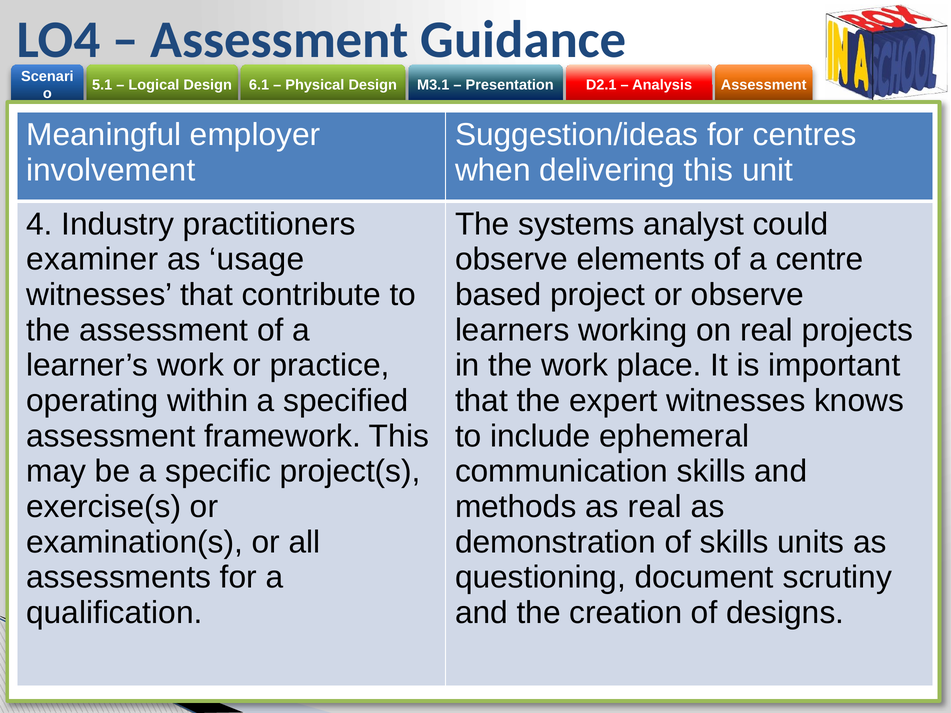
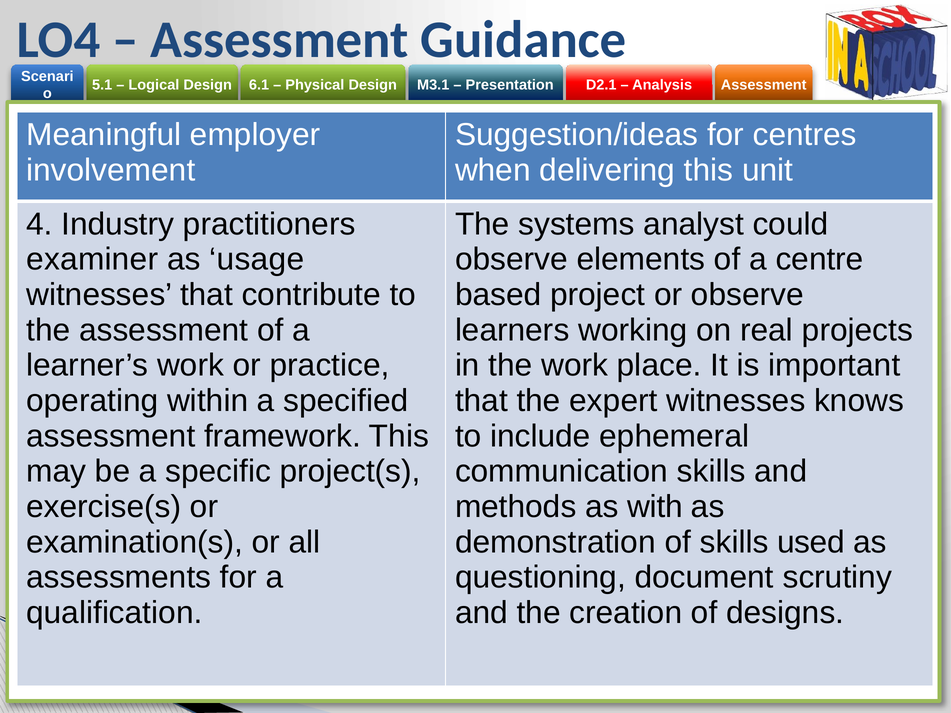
as real: real -> with (655, 507)
units: units -> used (811, 542)
